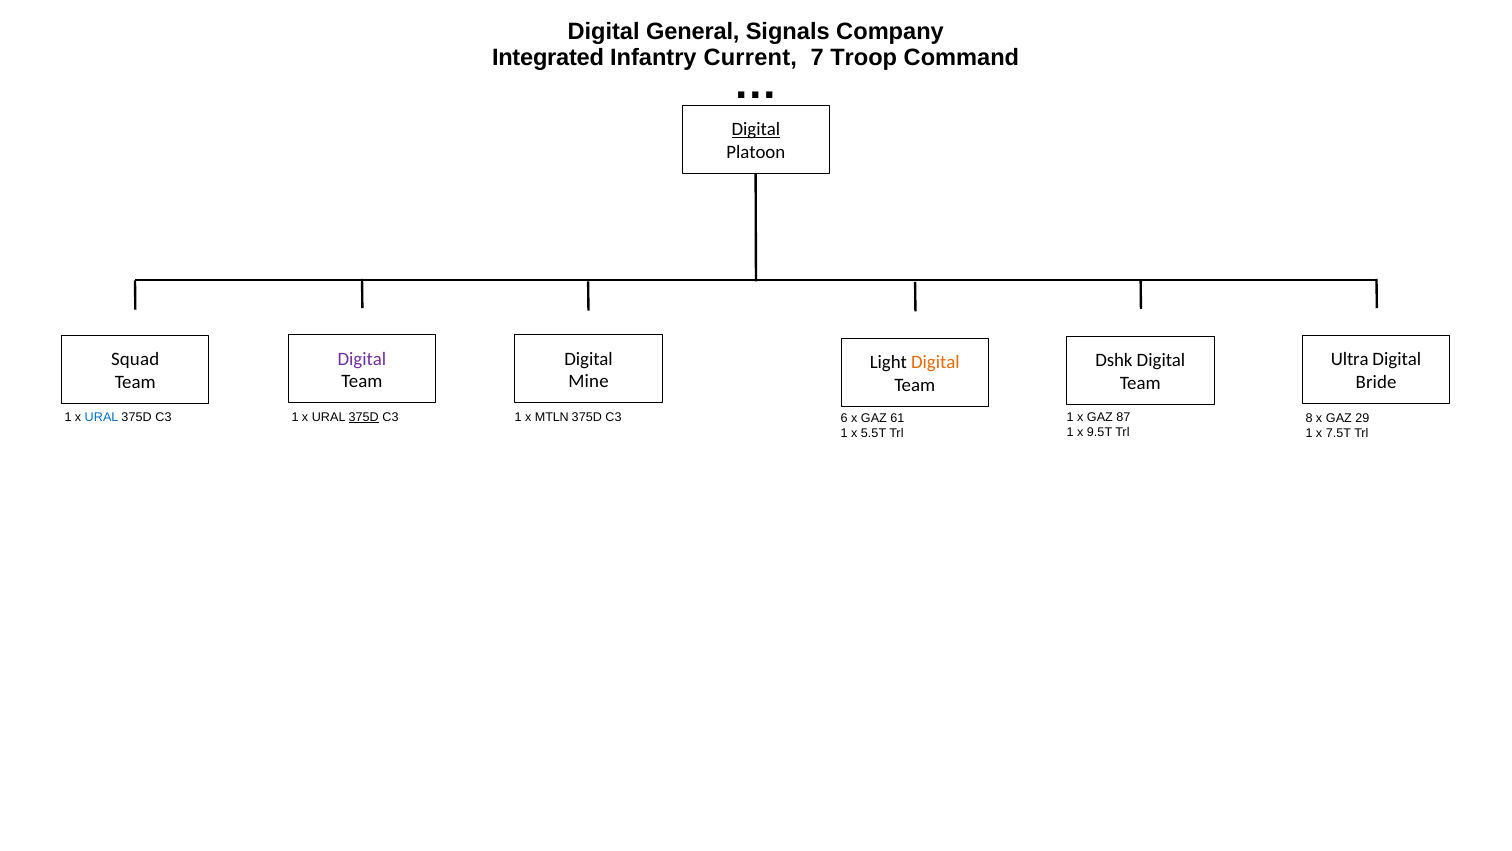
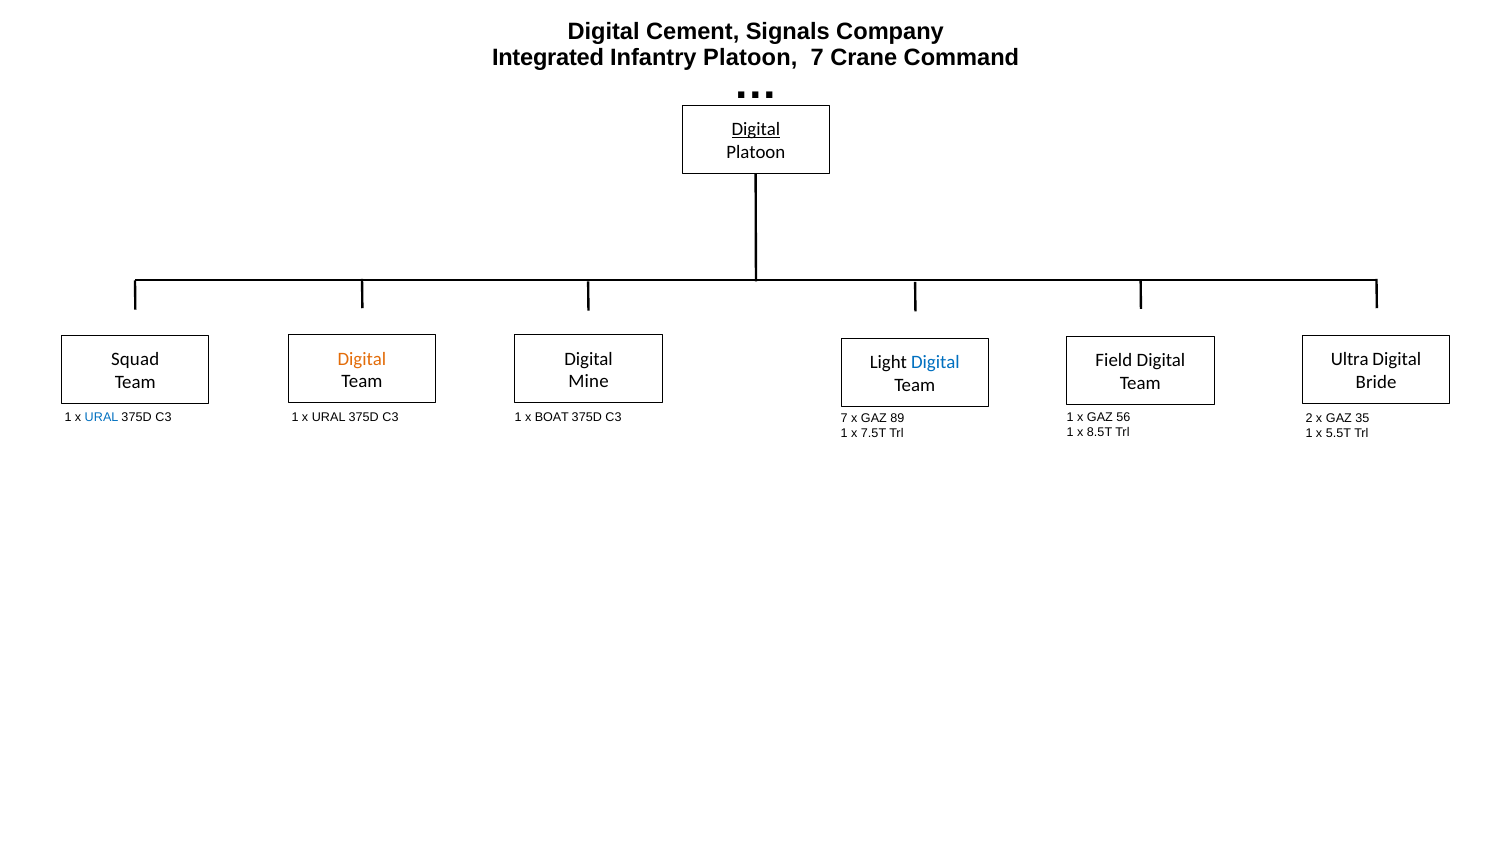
General: General -> Cement (693, 32)
Infantry Current: Current -> Platoon (750, 57)
Troop: Troop -> Crane (864, 57)
Digital colour: purple -> orange (362, 359)
Dshk: Dshk -> Field (1114, 360)
Digital colour: orange -> blue (935, 362)
375D underline: present -> none (364, 417)
MTLN: MTLN -> BOAT (552, 417)
C3 6: 6 -> 7 (844, 418)
61: 61 -> 89 (897, 418)
87: 87 -> 56 (1123, 417)
8: 8 -> 2 (1309, 418)
29: 29 -> 35 (1362, 418)
9.5T: 9.5T -> 8.5T (1100, 432)
5.5T: 5.5T -> 7.5T (874, 433)
7.5T: 7.5T -> 5.5T (1338, 433)
